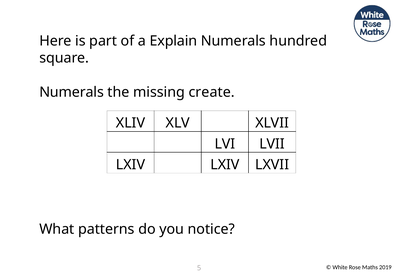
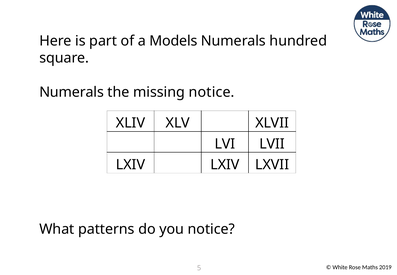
Explain: Explain -> Models (173, 41)
missing create: create -> notice (212, 92)
